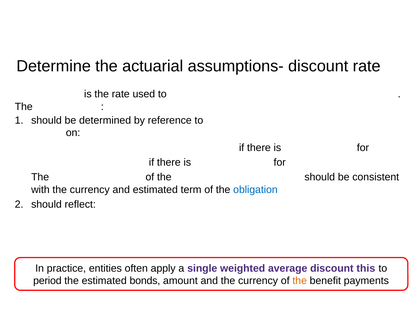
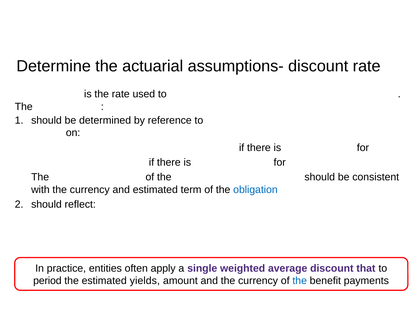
this: this -> that (366, 268)
estimated bonds: bonds -> yields (145, 281)
the colour: orange -> blue (300, 281)
